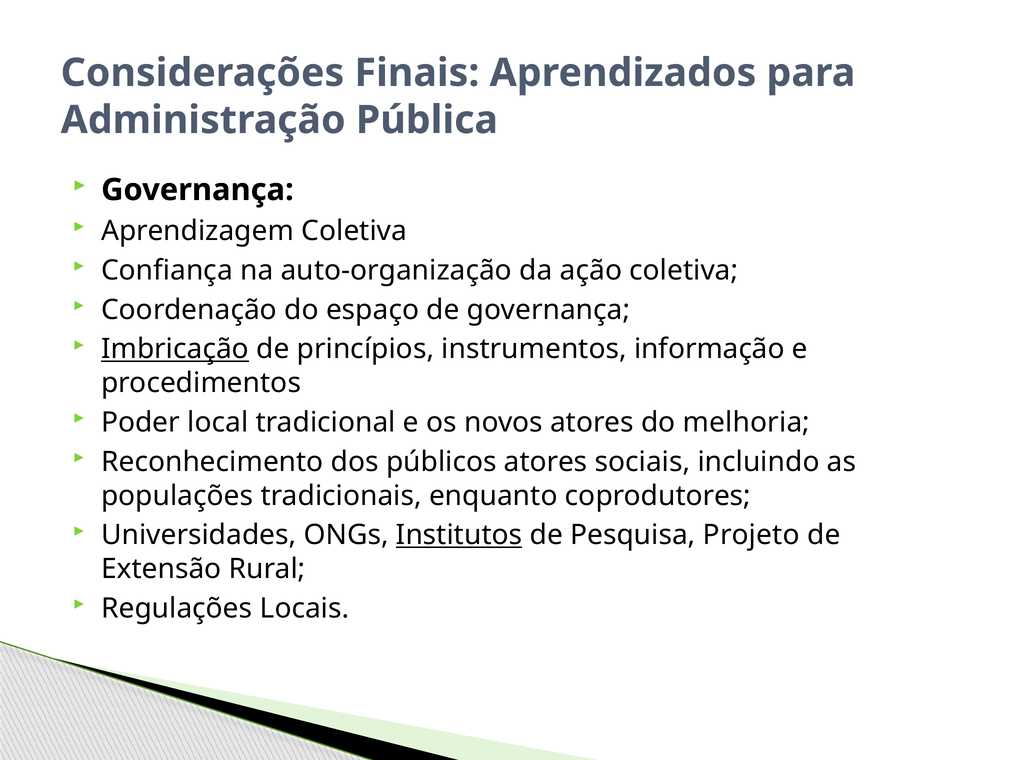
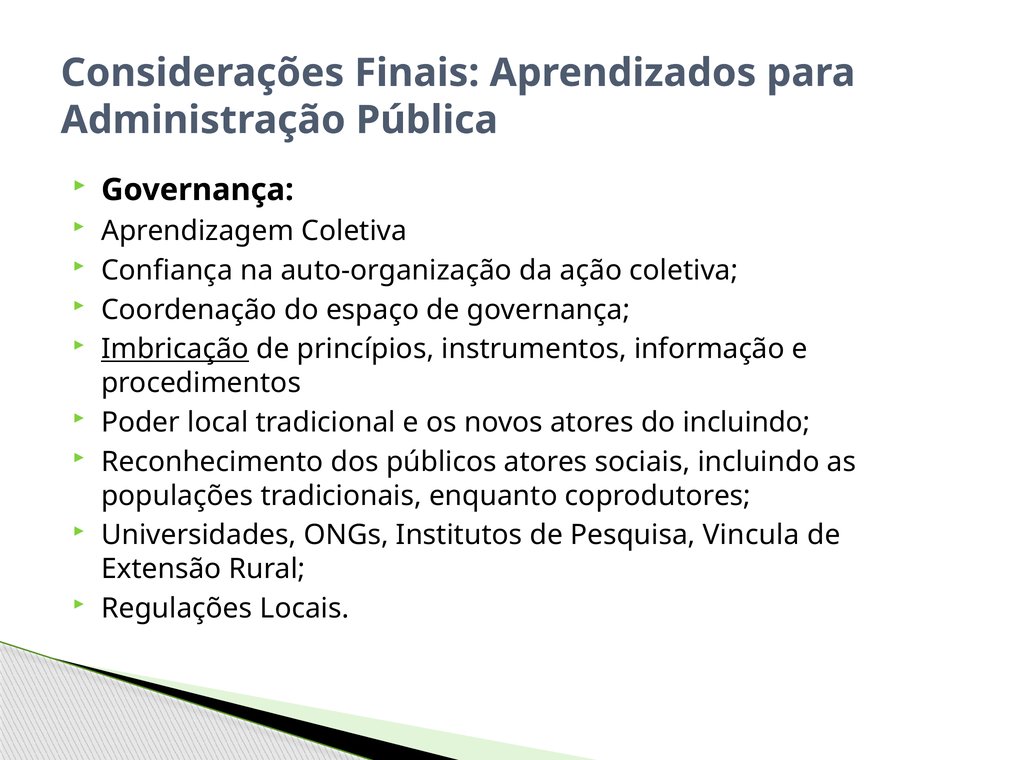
do melhoria: melhoria -> incluindo (747, 422)
Institutos underline: present -> none (459, 535)
Projeto: Projeto -> Vincula (751, 535)
